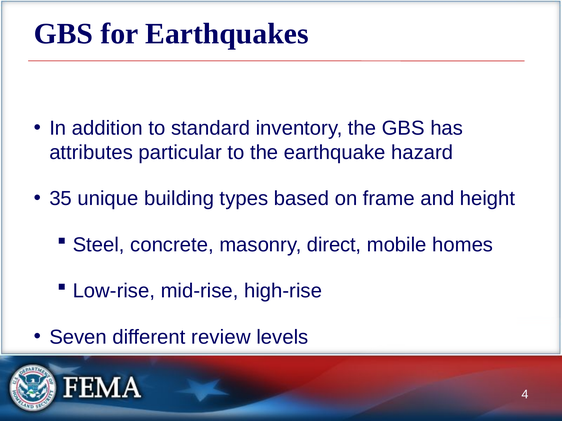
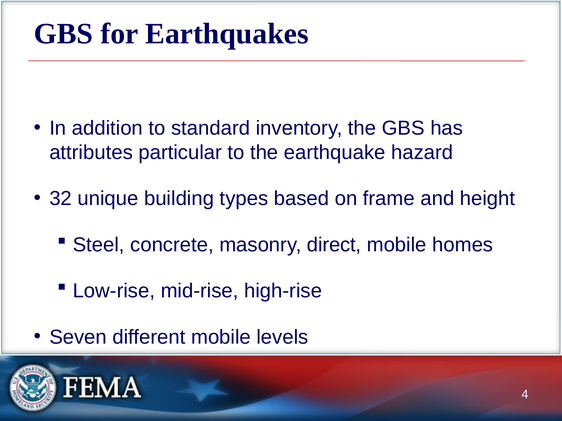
35: 35 -> 32 (61, 199)
different review: review -> mobile (221, 337)
